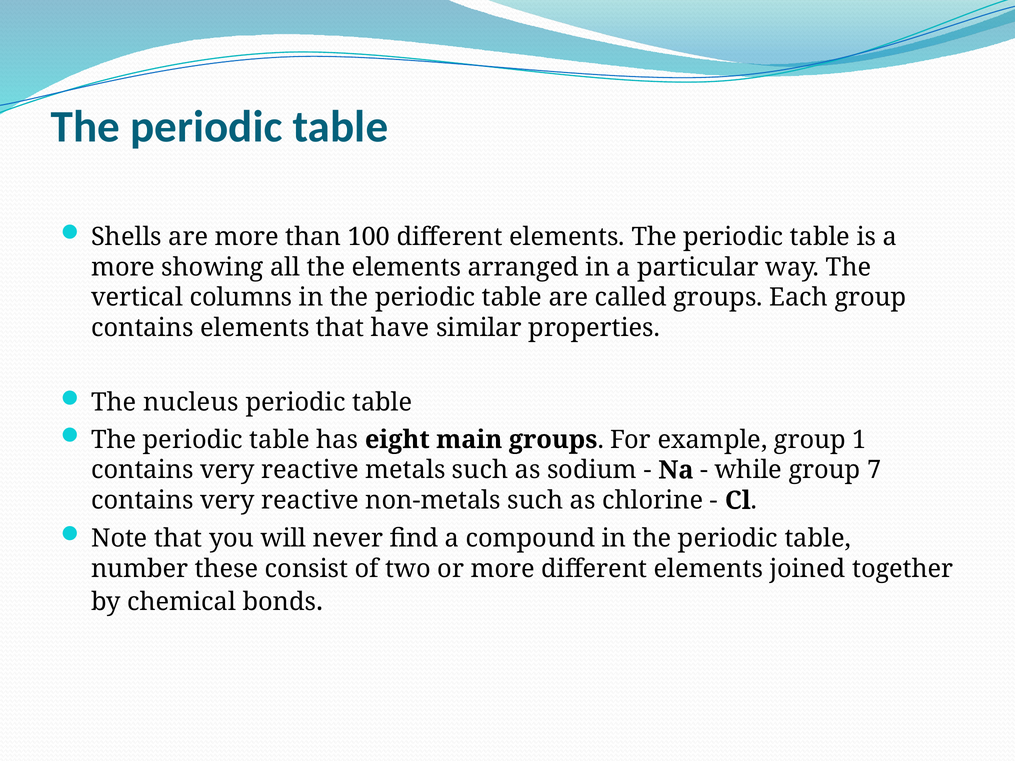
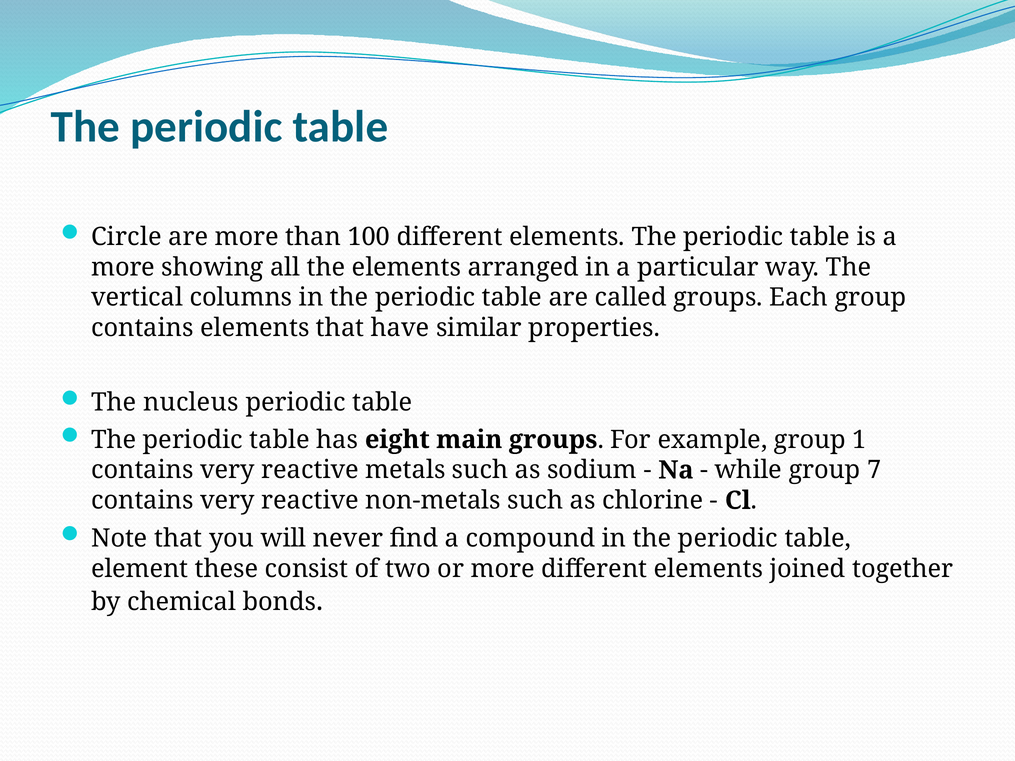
Shells: Shells -> Circle (126, 237)
number: number -> element (140, 569)
